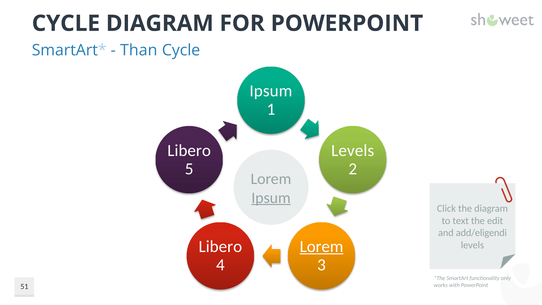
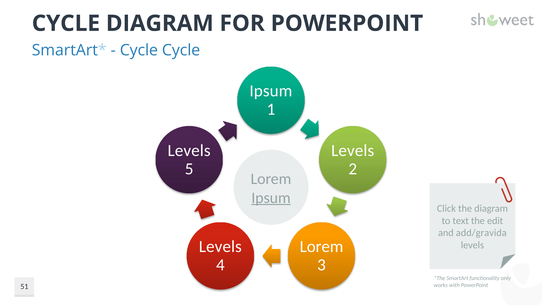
Than: Than -> Cycle (139, 50)
Libero: Libero -> Levels (189, 150)
add/eligendi: add/eligendi -> add/gravida (481, 233)
Libero: Libero -> Levels (220, 247)
Lorem underline: present -> none (322, 247)
